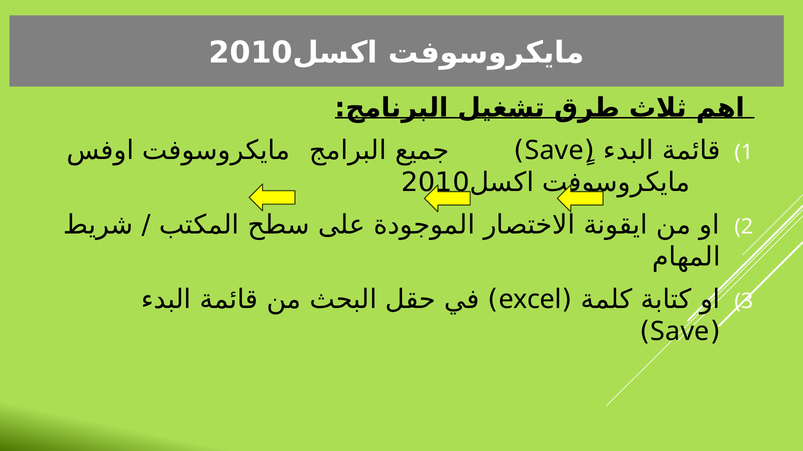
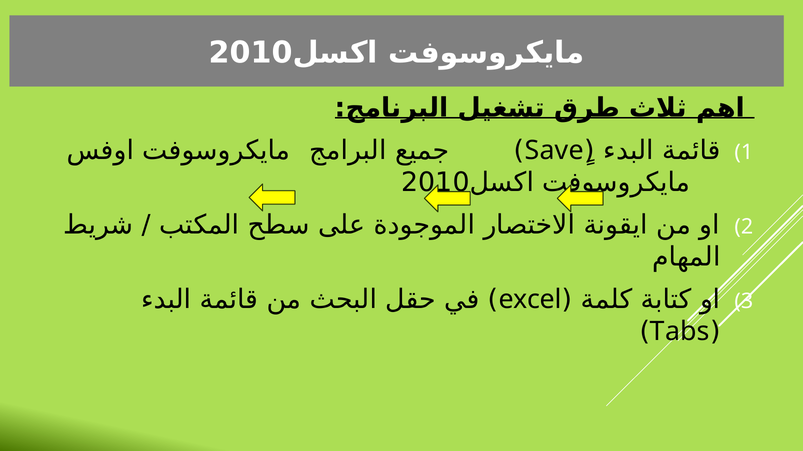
Save: Save -> Tabs (680, 332)
